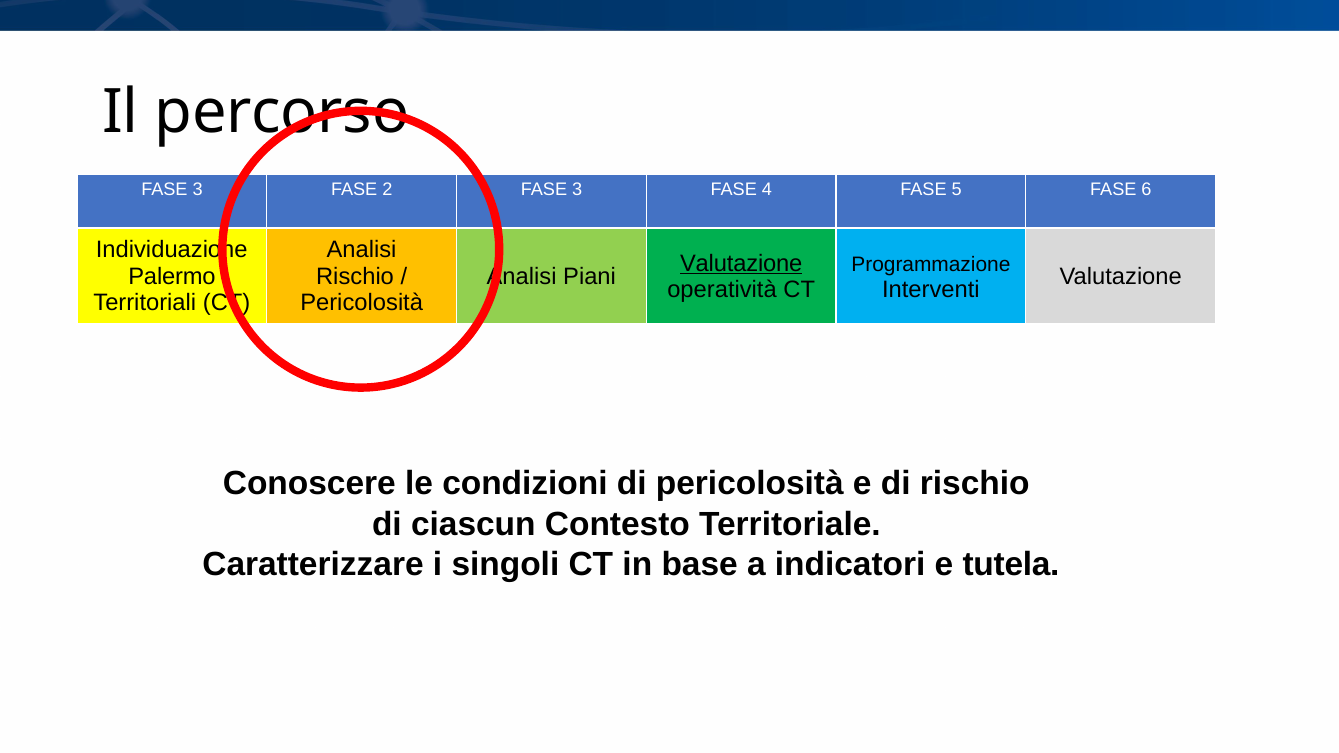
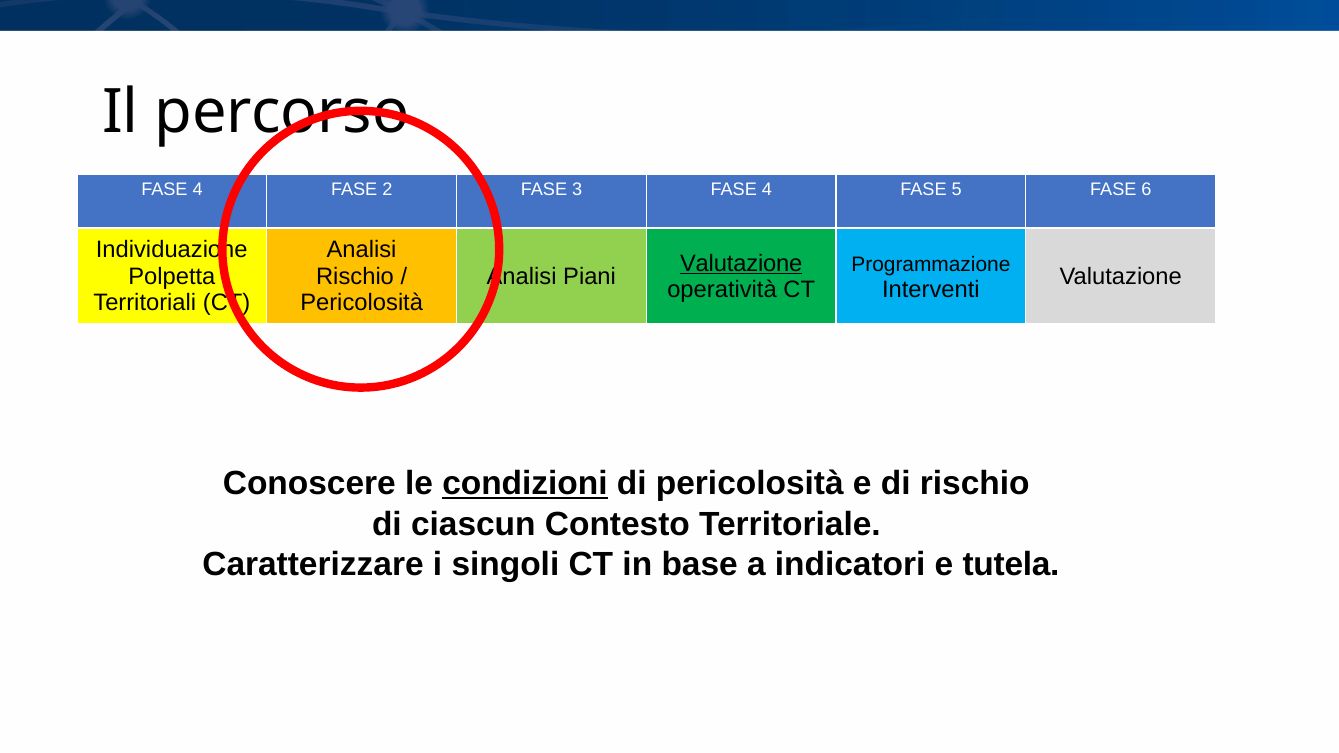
3: 3 -> 4 (198, 189)
Palermo: Palermo -> Polpetta (172, 277)
condizioni underline: none -> present (525, 484)
